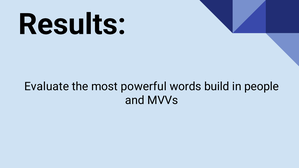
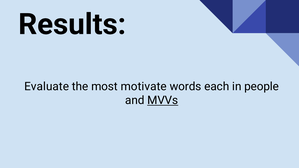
powerful: powerful -> motivate (144, 86)
build: build -> each (217, 86)
MVVs underline: none -> present (163, 100)
